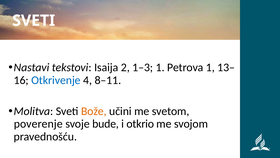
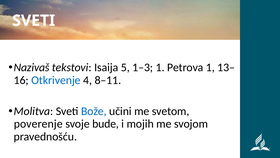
Nastavi: Nastavi -> Nazivaš (32, 67)
2: 2 -> 5 (125, 67)
Bože colour: orange -> blue (94, 111)
otkrio: otkrio -> mojih (140, 124)
